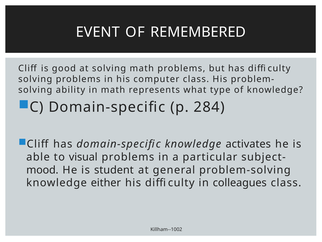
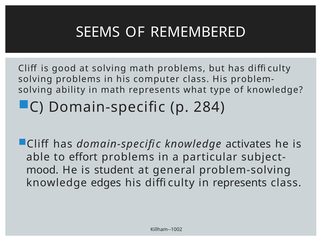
EVENT: EVENT -> SEEMS (98, 32)
visual: visual -> effort (83, 157)
either: either -> edges (106, 182)
in colleagues: colleagues -> represents (240, 182)
